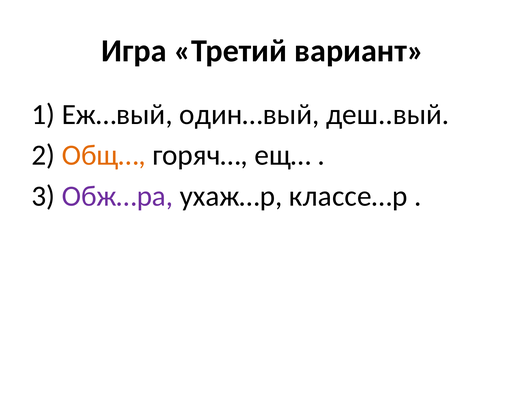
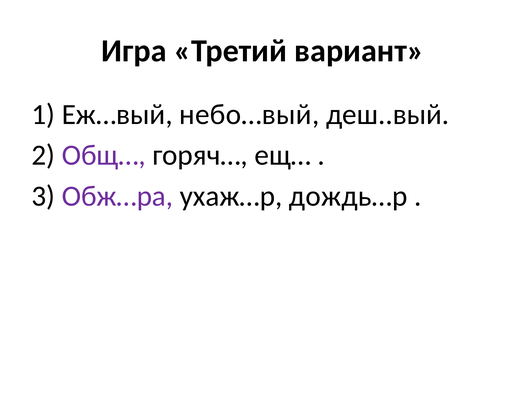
один…вый: один…вый -> небо…вый (249, 114)
Общ… colour: orange -> purple (104, 155)
классе…р: классе…р -> дождь…р (348, 196)
